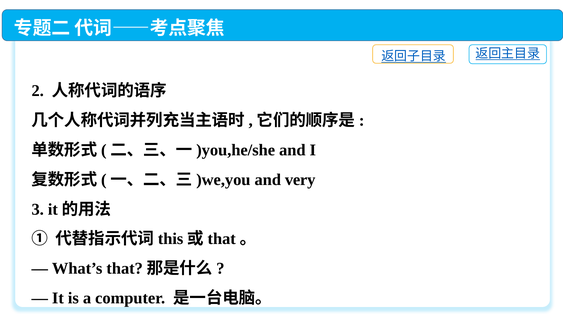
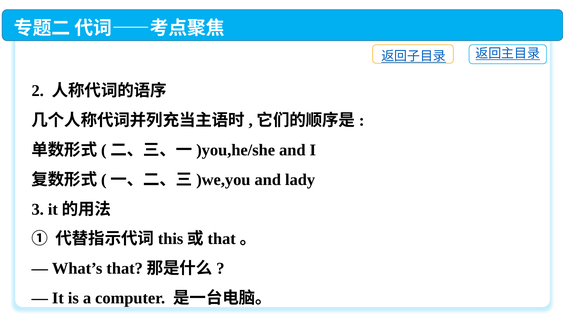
very: very -> lady (300, 180)
